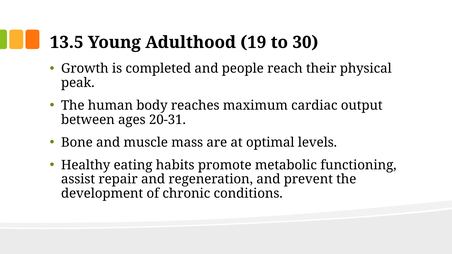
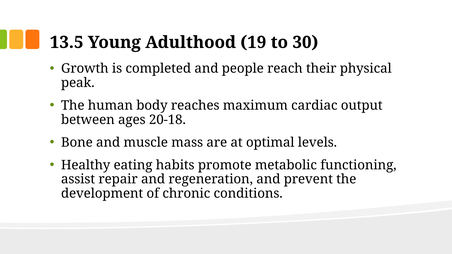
20-31: 20-31 -> 20-18 (167, 120)
